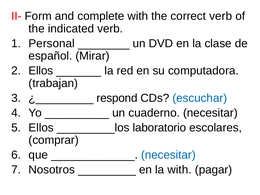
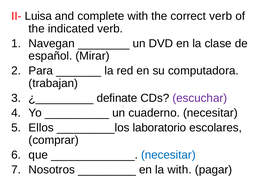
Form: Form -> Luisa (38, 16)
Personal: Personal -> Navegan (52, 43)
Ellos: Ellos -> Para (41, 71)
respond: respond -> definate (117, 98)
escuchar colour: blue -> purple (200, 98)
